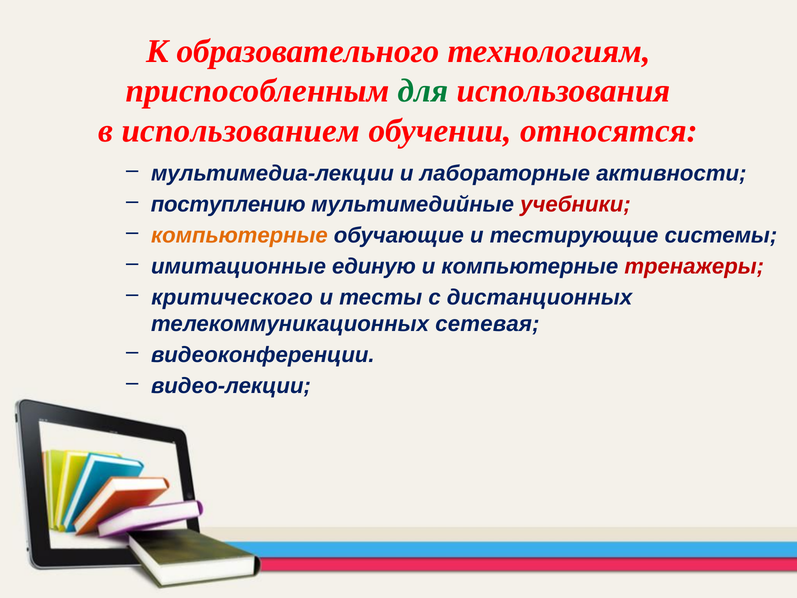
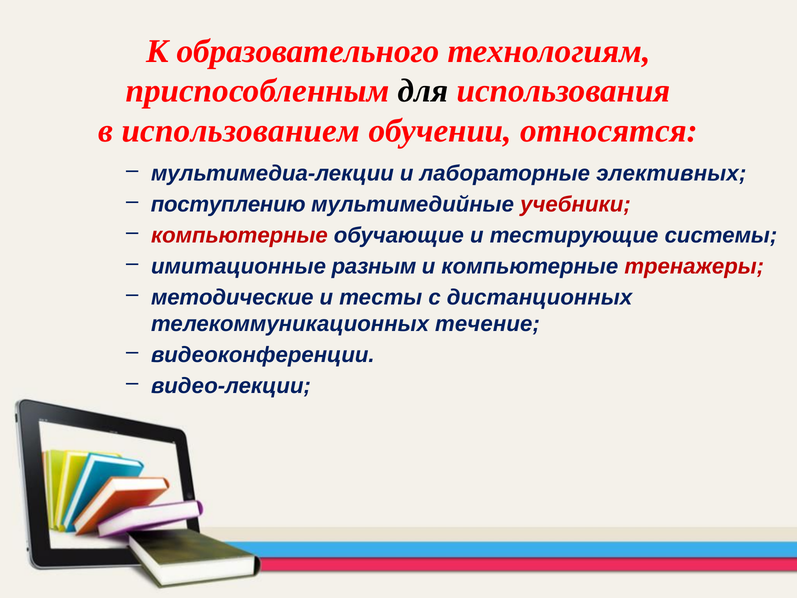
для colour: green -> black (423, 91)
активности: активности -> элективных (671, 173)
компьютерные colour: orange -> red (239, 235)
единую: единую -> разным (374, 266)
критического: критического -> методические (232, 297)
сетевая: сетевая -> течение (487, 324)
